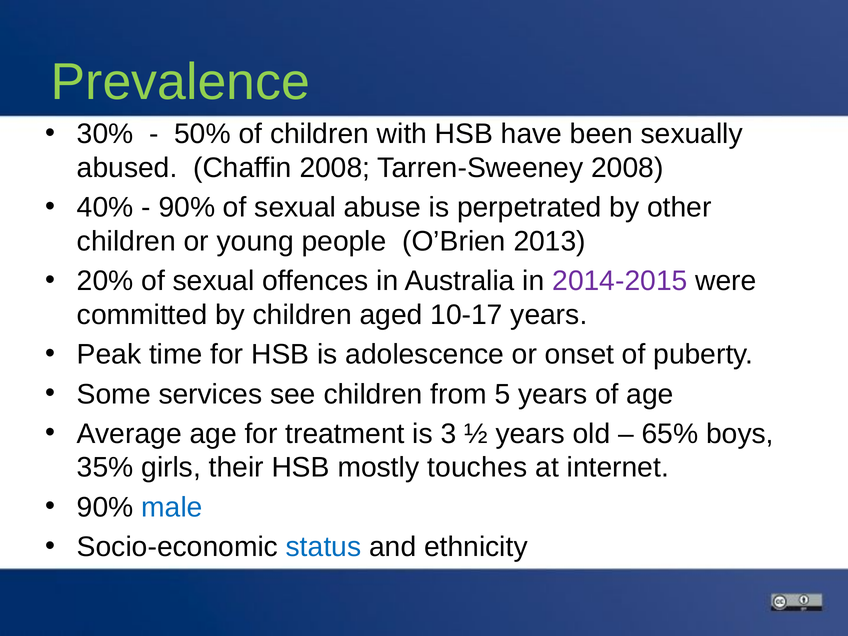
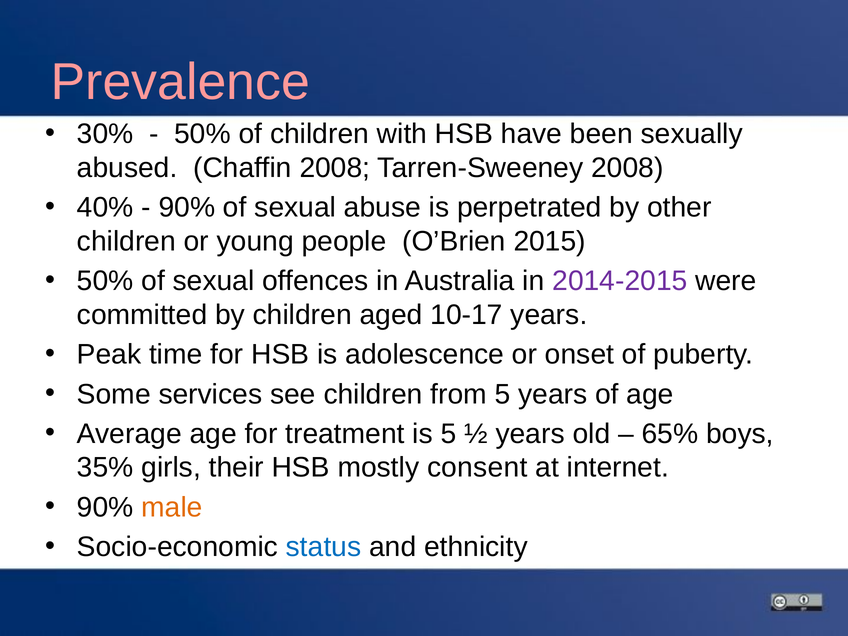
Prevalence colour: light green -> pink (180, 82)
2013: 2013 -> 2015 (550, 242)
20%: 20% -> 50% (105, 281)
is 3: 3 -> 5 (449, 434)
touches: touches -> consent (477, 468)
male colour: blue -> orange (172, 507)
